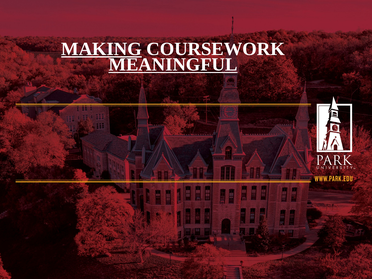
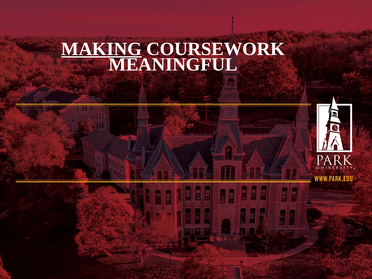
MEANINGFUL underline: present -> none (173, 65)
